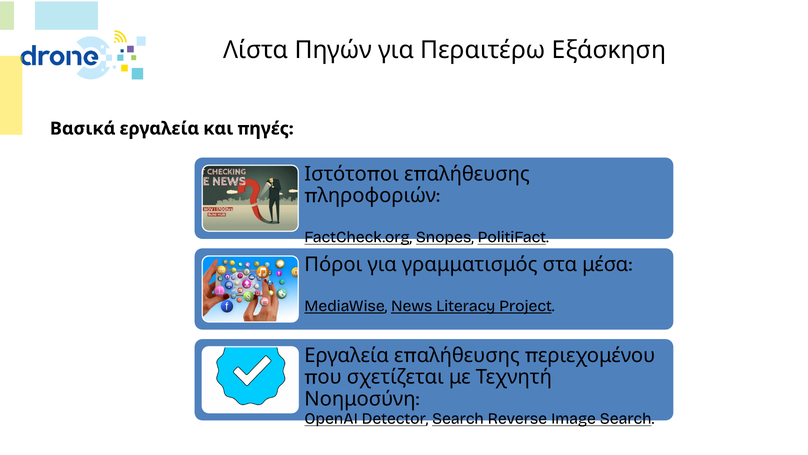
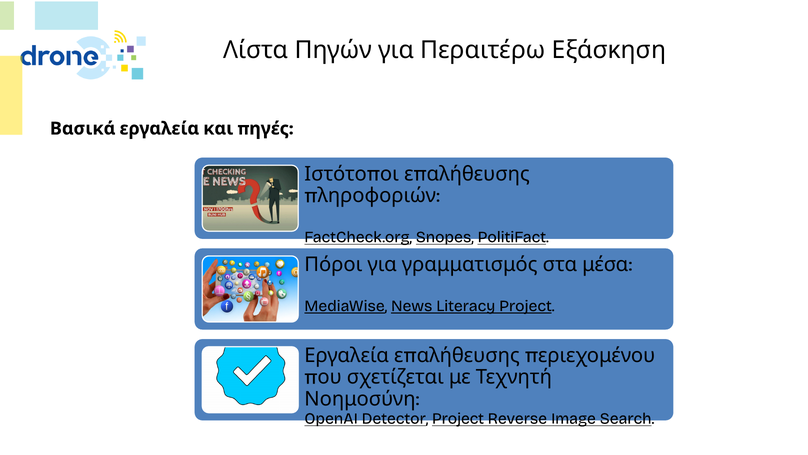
Detector Search: Search -> Project (458, 418)
